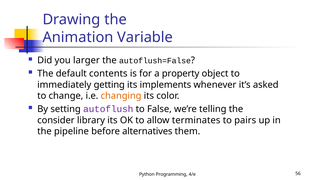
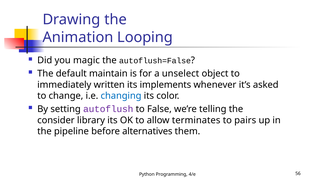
Variable: Variable -> Looping (145, 37)
larger: larger -> magic (86, 60)
contents: contents -> maintain (108, 73)
property: property -> unselect (181, 73)
getting: getting -> written (109, 84)
changing colour: orange -> blue (121, 96)
